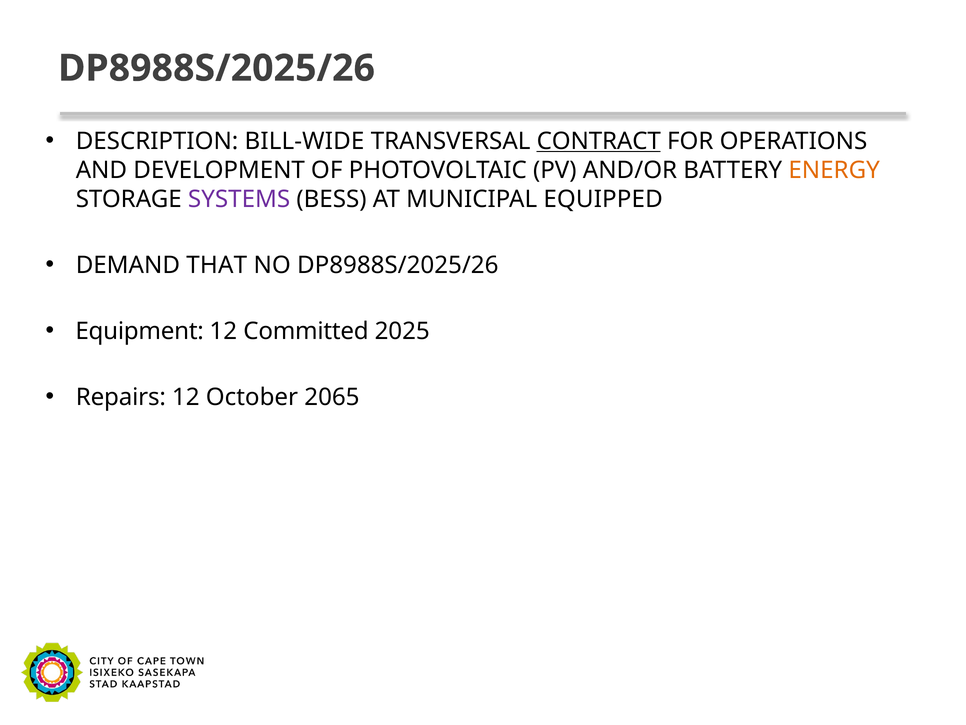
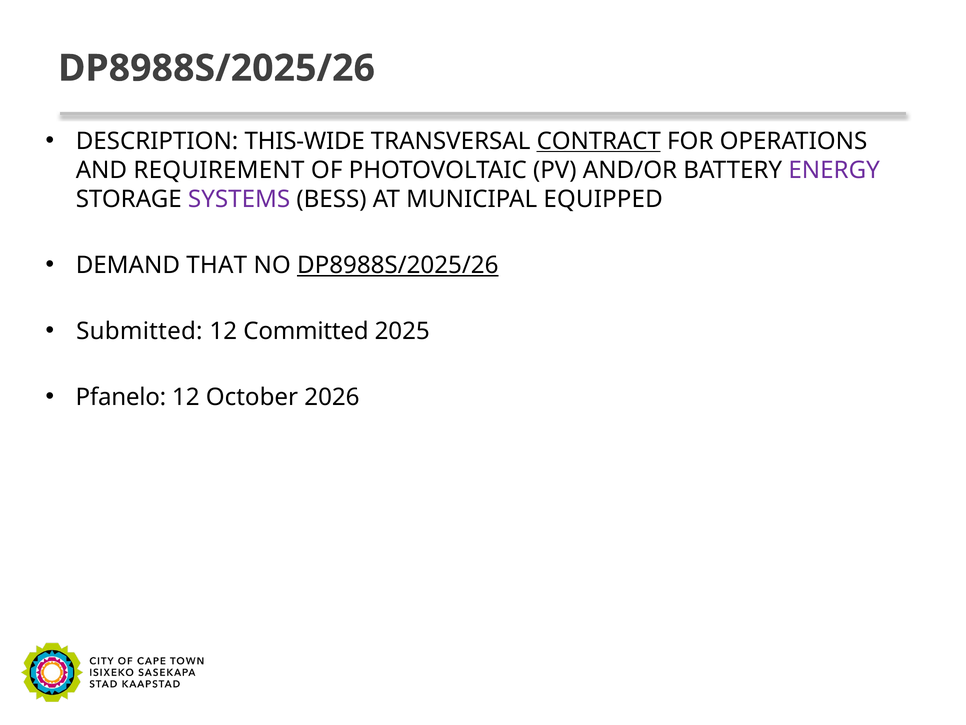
BILL-WIDE: BILL-WIDE -> THIS-WIDE (305, 141)
DEVELOPMENT: DEVELOPMENT -> REQUIREMENT (219, 170)
ENERGY colour: orange -> purple (834, 170)
DP8988S/2025/26 underline: none -> present (398, 265)
Equipment: Equipment -> Submitted (139, 331)
Repairs: Repairs -> Pfanelo (121, 397)
2065: 2065 -> 2026 (332, 397)
